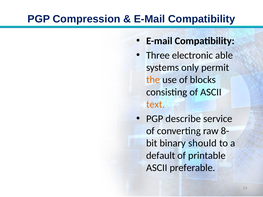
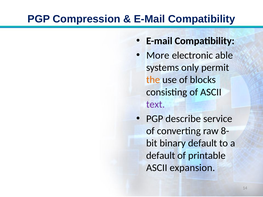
Three: Three -> More (158, 55)
text colour: orange -> purple (156, 104)
binary should: should -> default (203, 143)
preferable: preferable -> expansion (192, 168)
